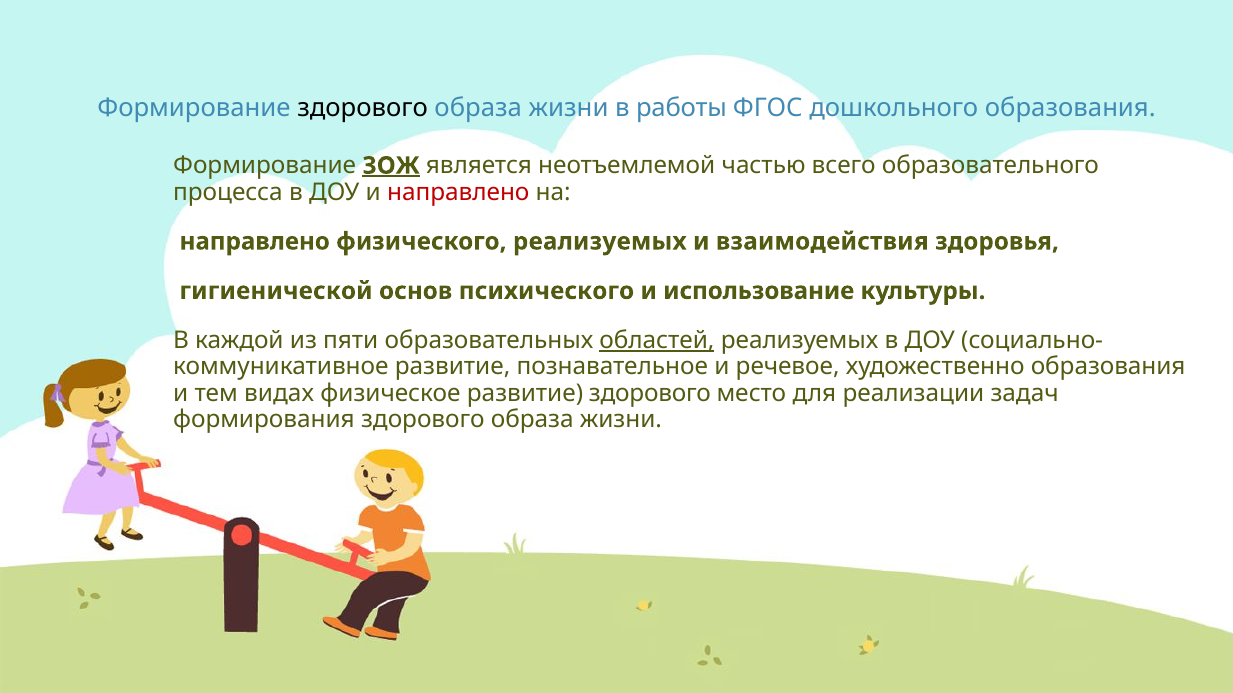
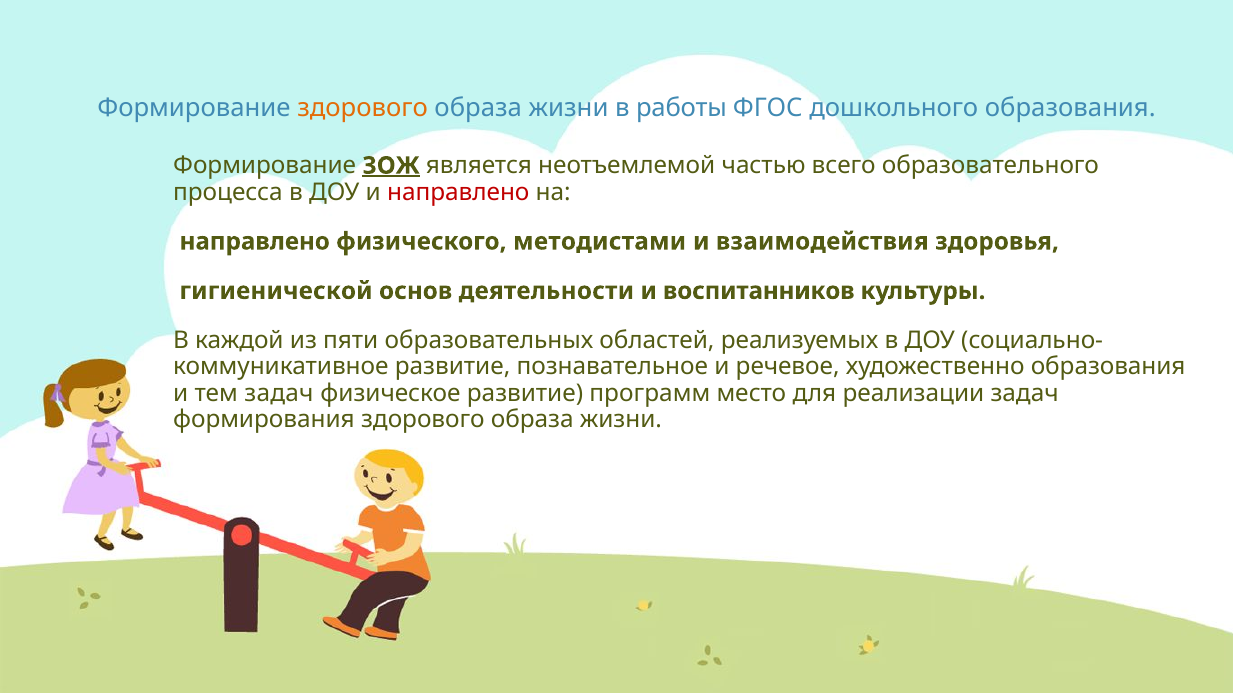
здорового colour: black -> orange (363, 108)
физического реализуемых: реализуемых -> методистами (600, 242)
психического: психического -> деятельности (546, 291)
использование: использование -> воспитанников (759, 291)
областей underline: present -> none (657, 341)
тем видах: видах -> задач (279, 393)
развитие здорового: здорового -> программ (650, 393)
